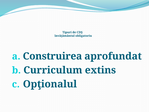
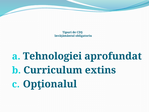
Construirea: Construirea -> Tehnologiei (52, 56)
